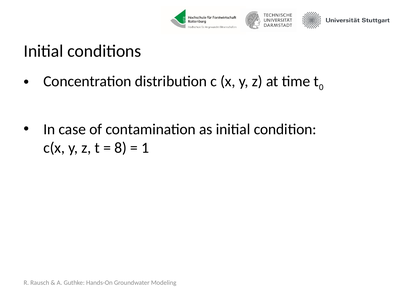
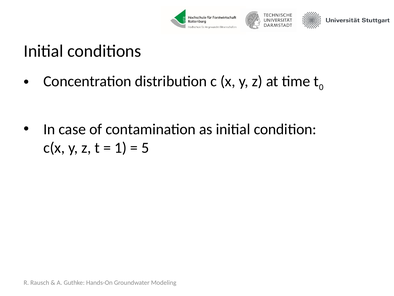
8: 8 -> 1 (121, 148)
1: 1 -> 5 (145, 148)
